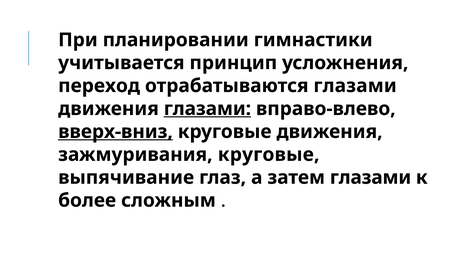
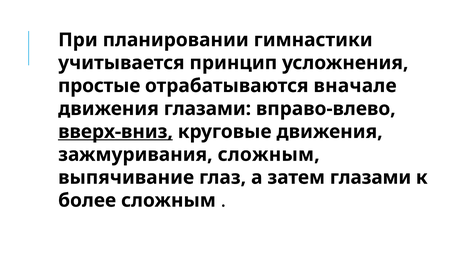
переход: переход -> простые (99, 86)
отрабатываются глазами: глазами -> вначале (355, 86)
глазами underline: present -> none (207, 109)
зажмуривания круговые: круговые -> сложным (269, 155)
